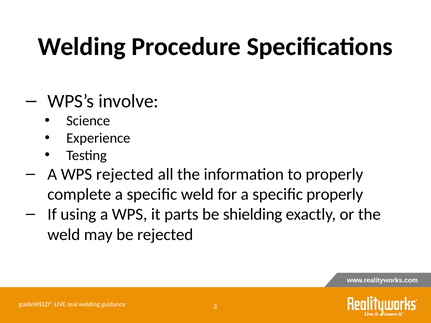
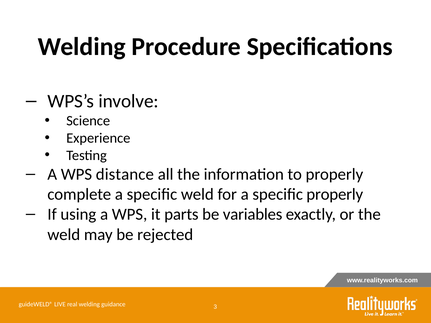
WPS rejected: rejected -> distance (125, 174)
shielding: shielding -> variables (253, 215)
